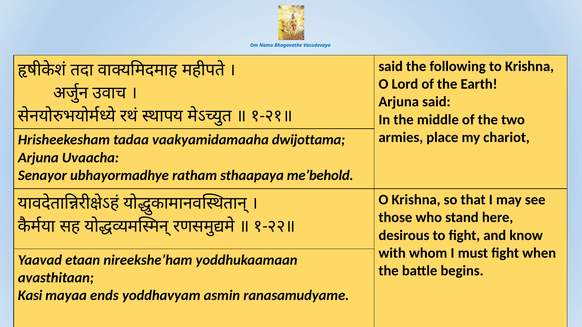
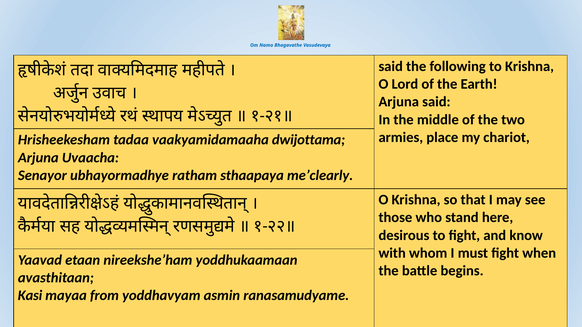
me’behold: me’behold -> me’clearly (320, 176)
ends: ends -> from (104, 296)
